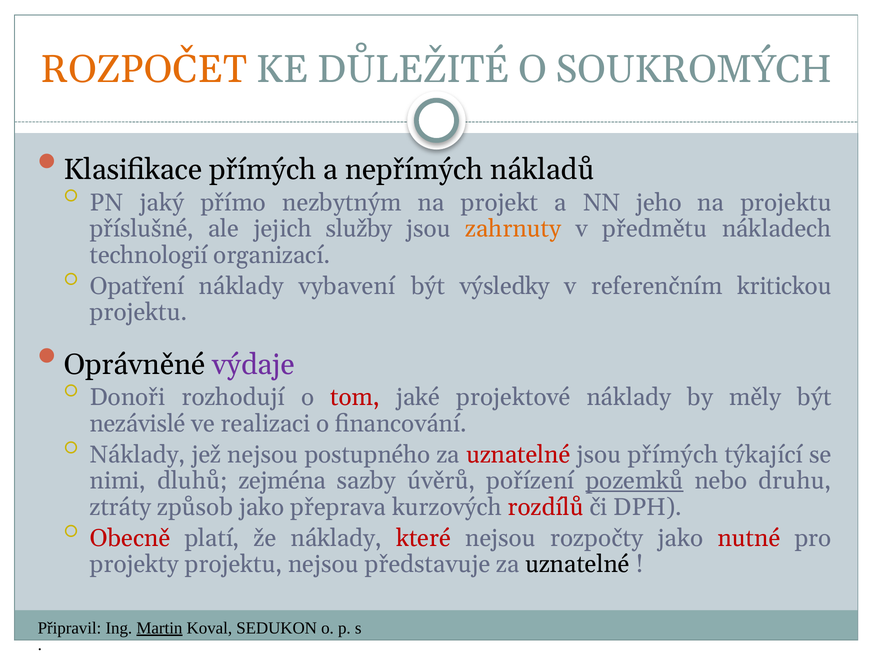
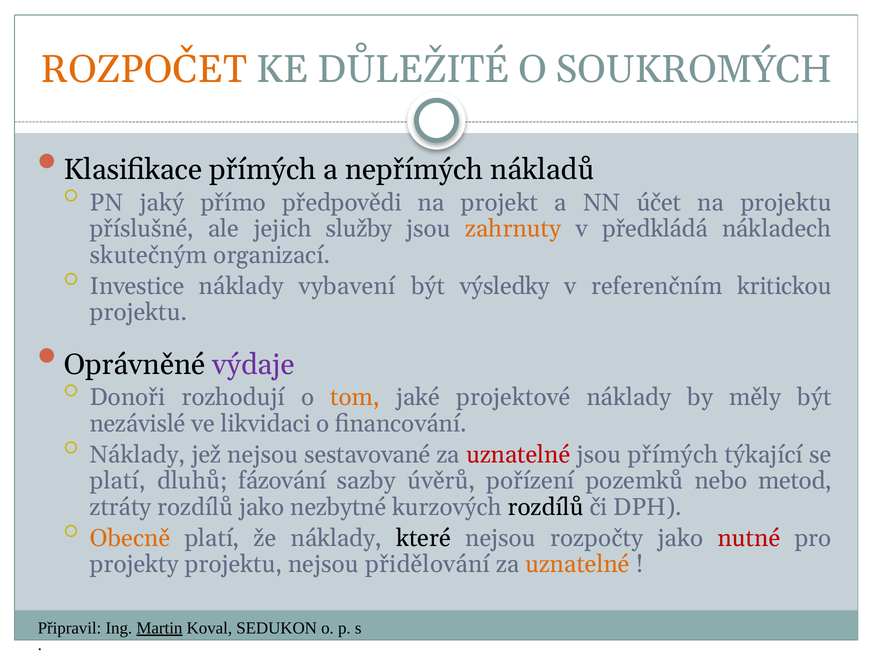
nezbytným: nezbytným -> předpovědi (342, 203)
jeho: jeho -> účet (659, 203)
předmětu: předmětu -> předkládá (655, 229)
technologií: technologií -> skutečným (149, 255)
Opatření: Opatření -> Investice (137, 286)
tom colour: red -> orange (355, 397)
realizaci: realizaci -> likvidaci (266, 424)
postupného: postupného -> sestavované (368, 454)
nimi: nimi -> platí (118, 481)
zejména: zejména -> fázování (282, 481)
pozemků underline: present -> none (634, 481)
druhu: druhu -> metod (795, 481)
ztráty způsob: způsob -> rozdílů (195, 507)
přeprava: přeprava -> nezbytné (338, 507)
rozdílů colour: red -> black (546, 507)
Obecně colour: red -> orange (130, 538)
které colour: red -> black (423, 538)
představuje: představuje -> přidělování (427, 564)
uznatelné colour: black -> orange (577, 564)
